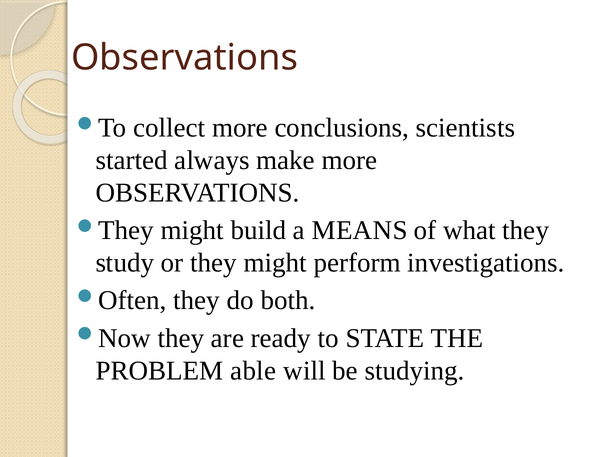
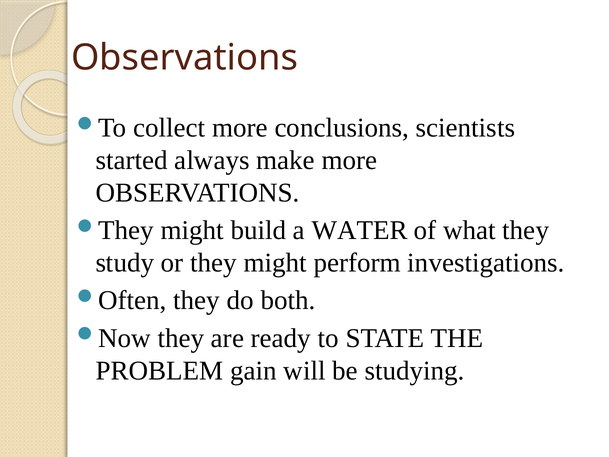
MEANS: MEANS -> WATER (360, 230)
able: able -> gain (253, 370)
